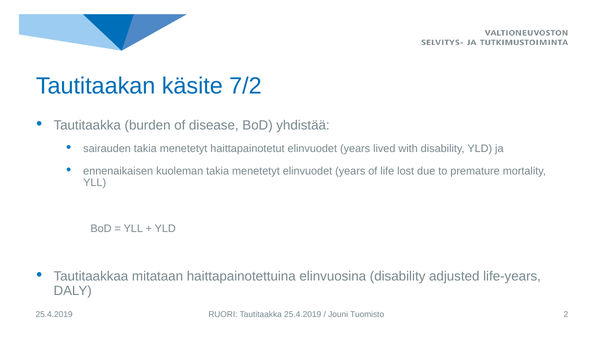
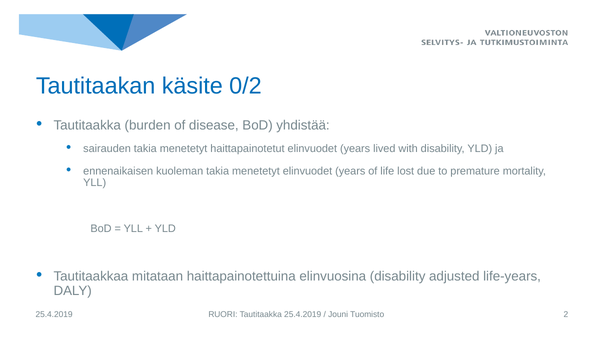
7/2: 7/2 -> 0/2 (245, 86)
